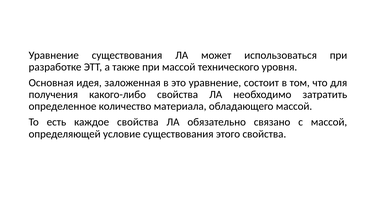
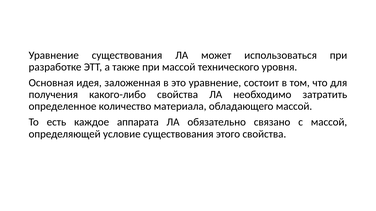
каждое свойства: свойства -> аппарата (138, 122)
